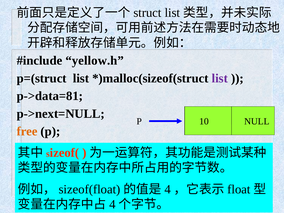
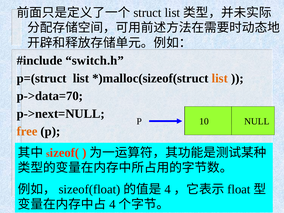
yellow.h: yellow.h -> switch.h (95, 61)
list colour: purple -> orange (220, 78)
p->data=81: p->data=81 -> p->data=70 (50, 96)
